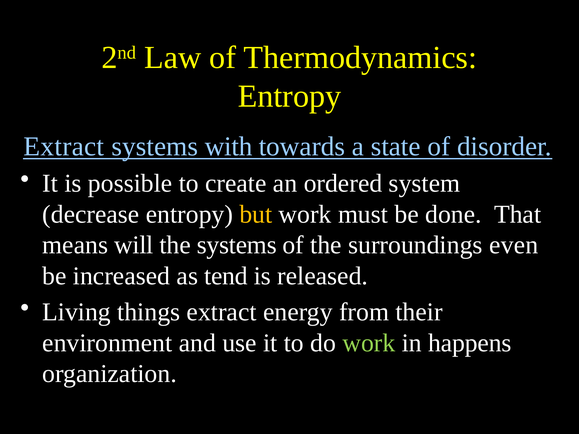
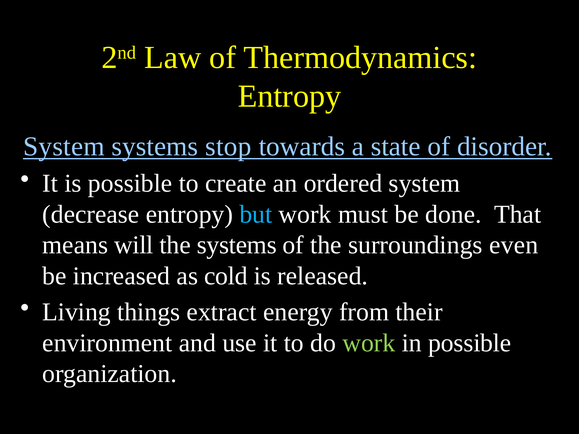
Extract: Extract -> System (64, 147)
with: with -> stop (228, 147)
but colour: yellow -> light blue (256, 214)
tend: tend -> cold (226, 276)
in happens: happens -> possible (470, 343)
